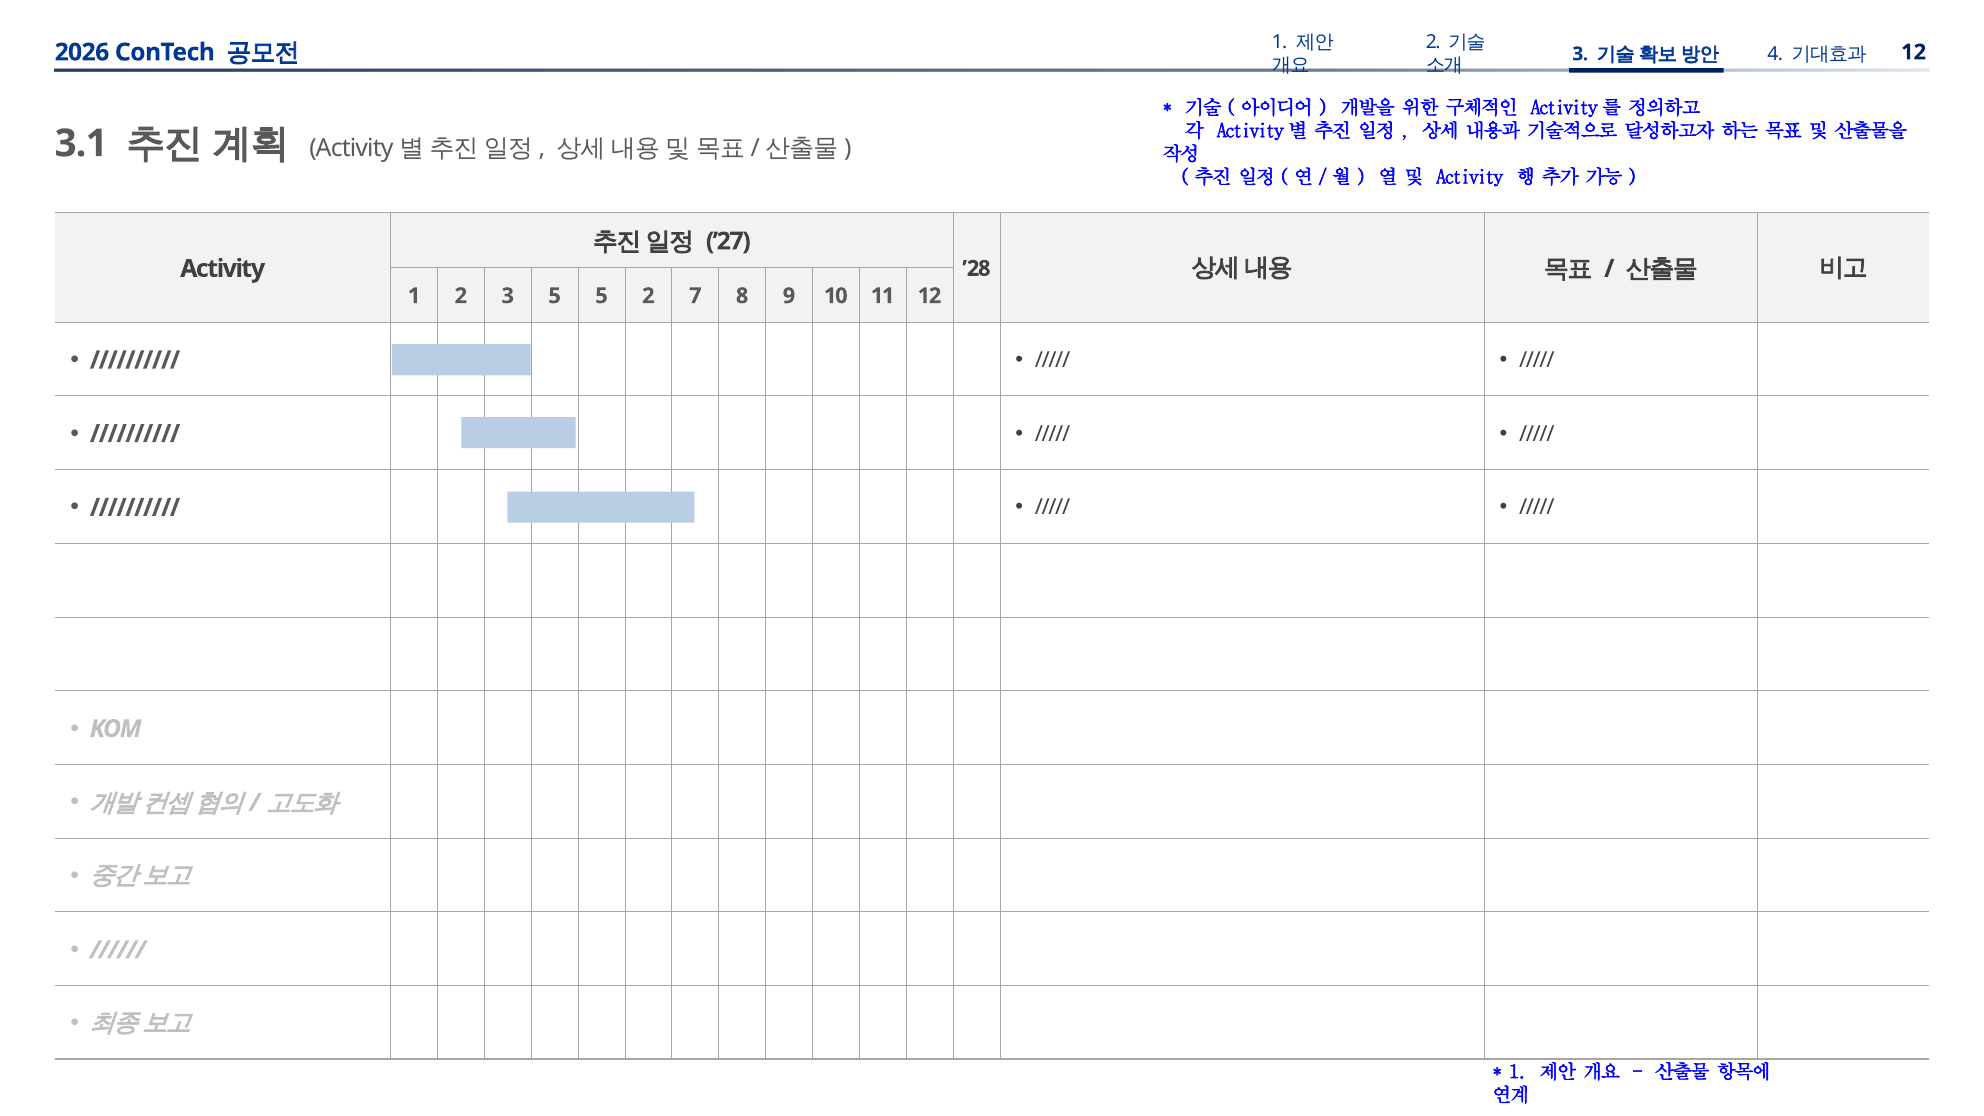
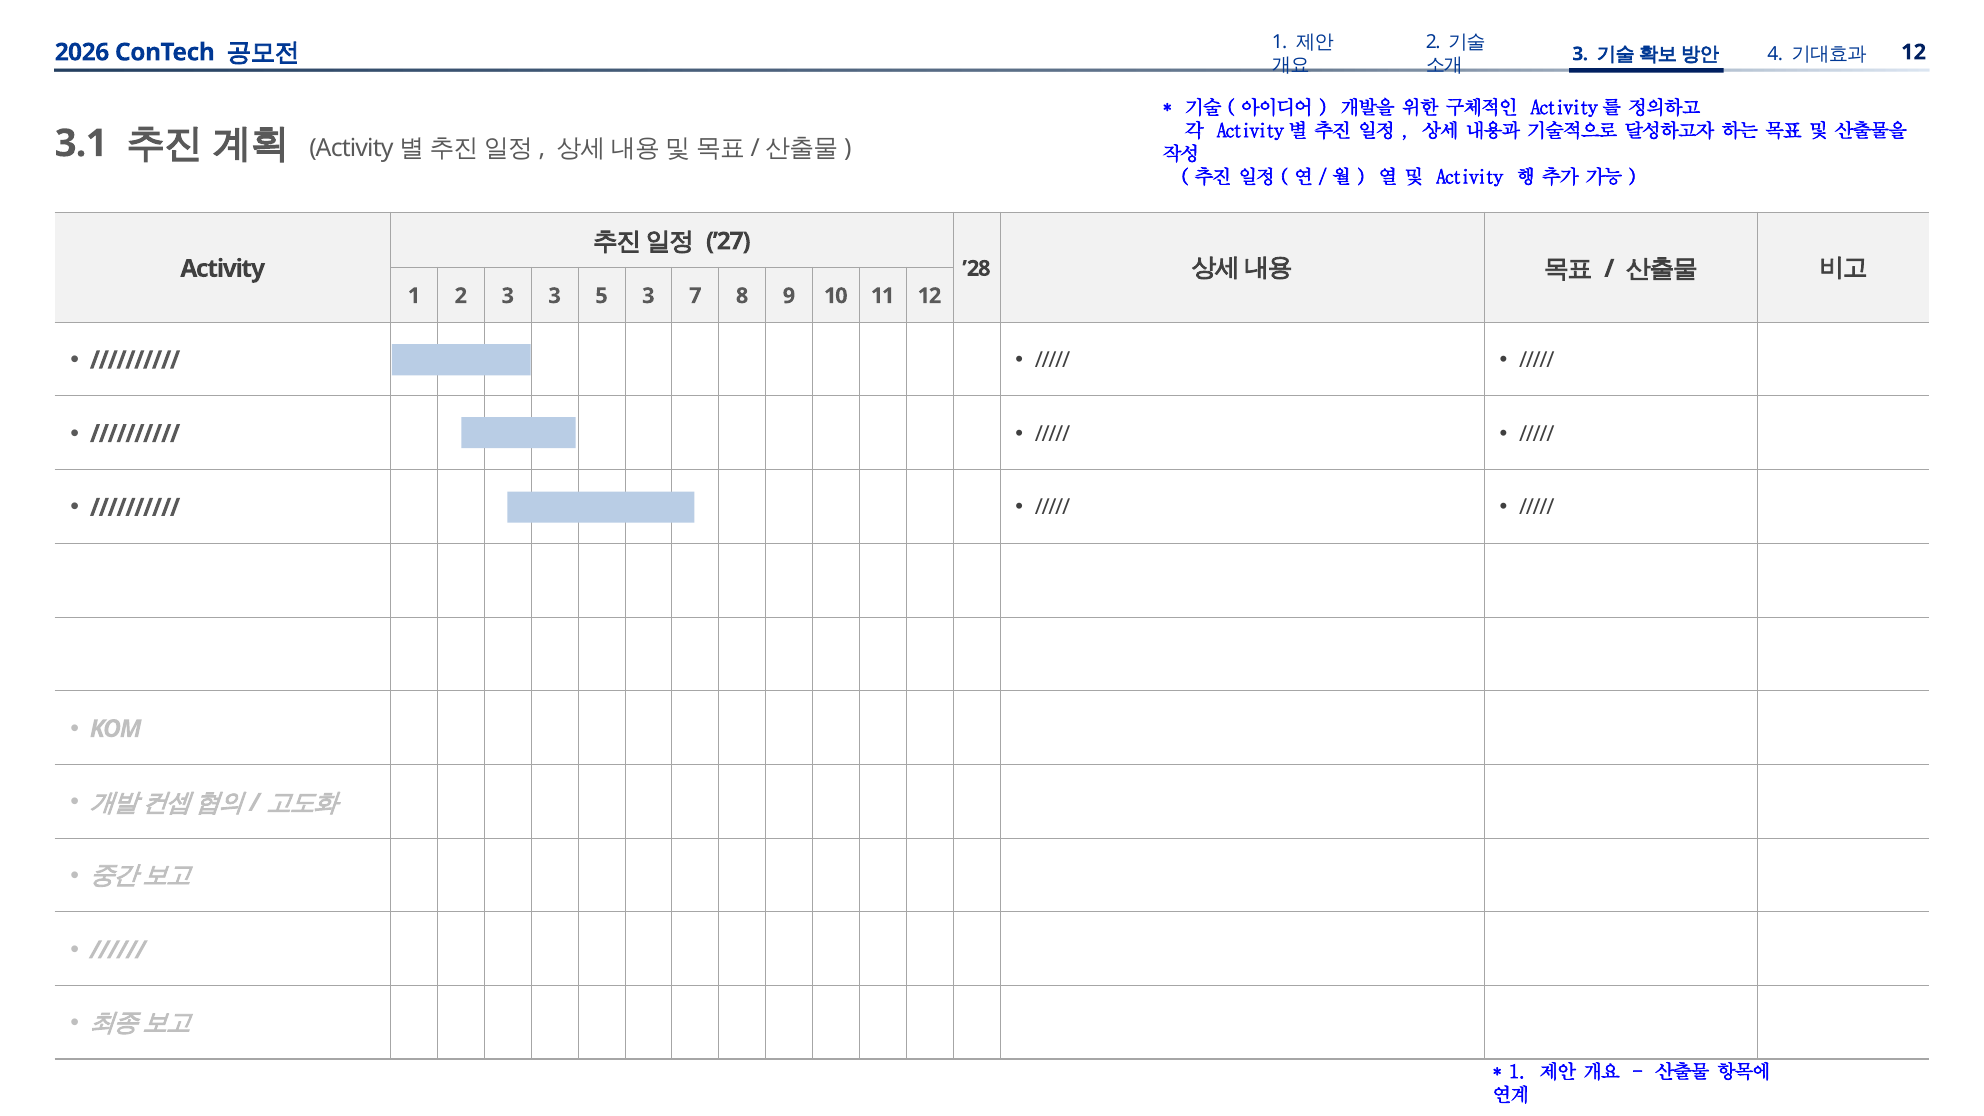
3 5: 5 -> 3 (555, 296)
5 2: 2 -> 3 (648, 296)
